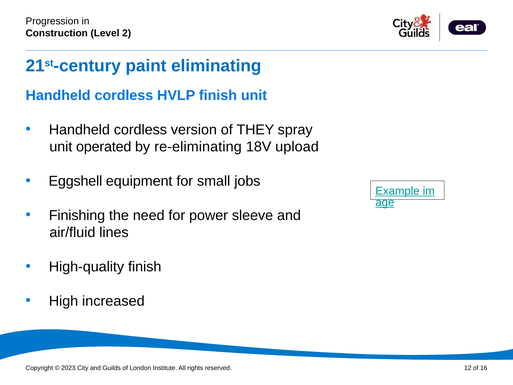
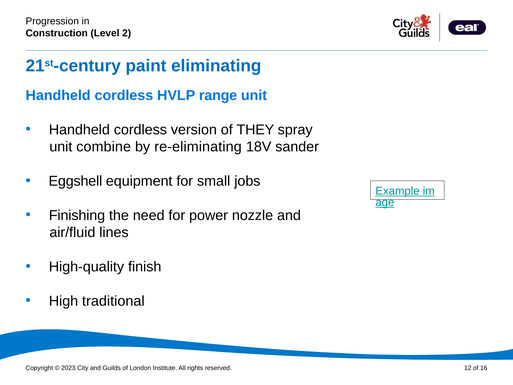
HVLP finish: finish -> range (218, 95)
operated: operated -> combine (104, 147)
upload: upload -> sander (297, 147)
sleeve: sleeve -> nozzle (253, 215)
increased: increased -> traditional (113, 301)
